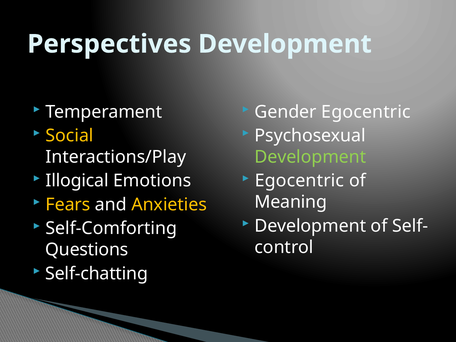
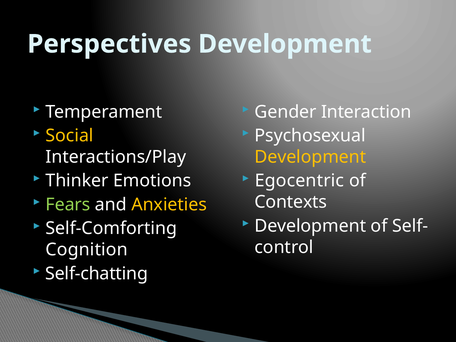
Gender Egocentric: Egocentric -> Interaction (366, 112)
Development colour: light green -> yellow (310, 157)
Illogical: Illogical -> Thinker (77, 181)
Meaning: Meaning -> Contexts (291, 202)
Fears colour: yellow -> light green (68, 205)
Questions: Questions -> Cognition (87, 250)
